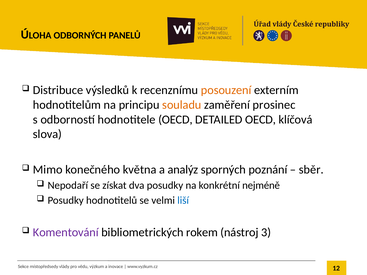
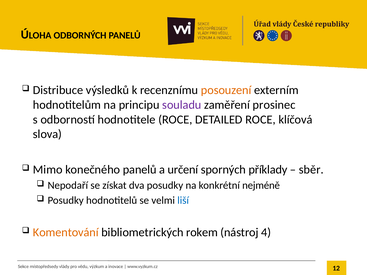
souladu colour: orange -> purple (182, 105)
hodnotitele OECD: OECD -> ROCE (175, 120)
DETAILED OECD: OECD -> ROCE (260, 120)
konečného května: května -> panelů (140, 170)
analýz: analýz -> určení (183, 170)
poznání: poznání -> příklady (268, 170)
Komentování colour: purple -> orange (66, 233)
3: 3 -> 4 (266, 233)
